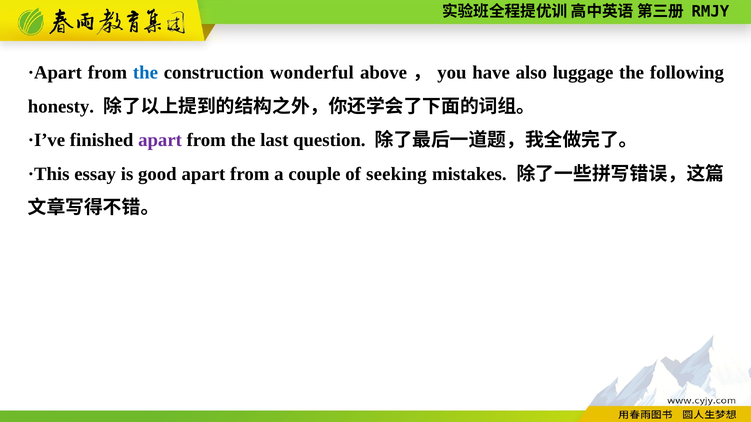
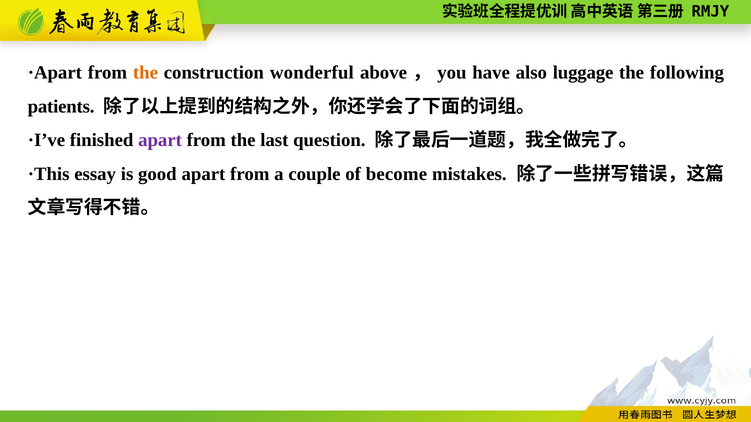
the colour: blue -> orange (145, 73)
honesty: honesty -> patients (61, 106)
seeking: seeking -> become (396, 174)
